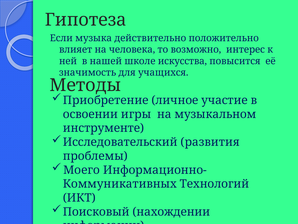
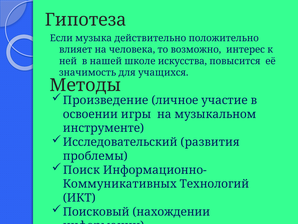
Приобретение: Приобретение -> Произведение (106, 100)
Моего: Моего -> Поиск (82, 170)
